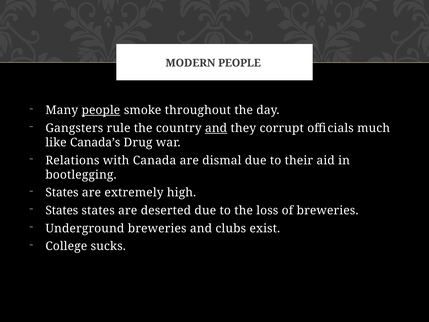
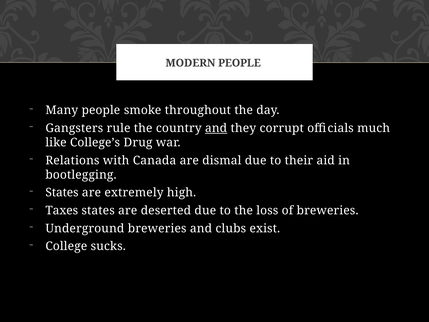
people underline: present -> none (101, 110)
Canada’s: Canada’s -> College’s (95, 142)
States: States -> Taxes (62, 210)
